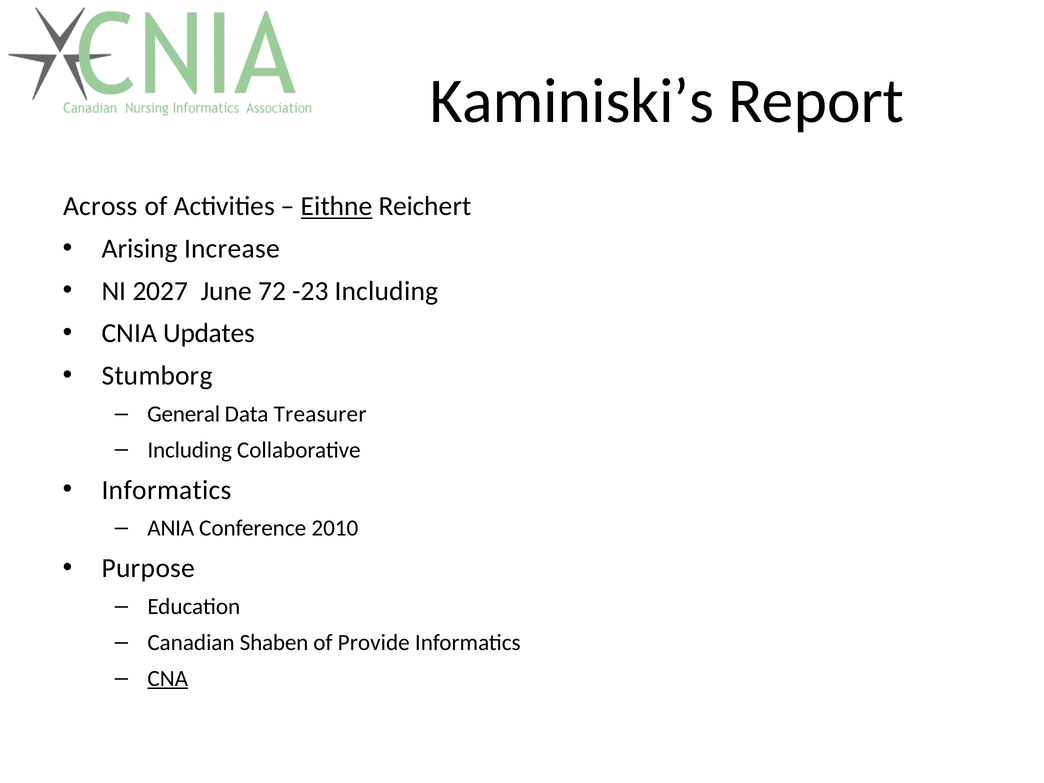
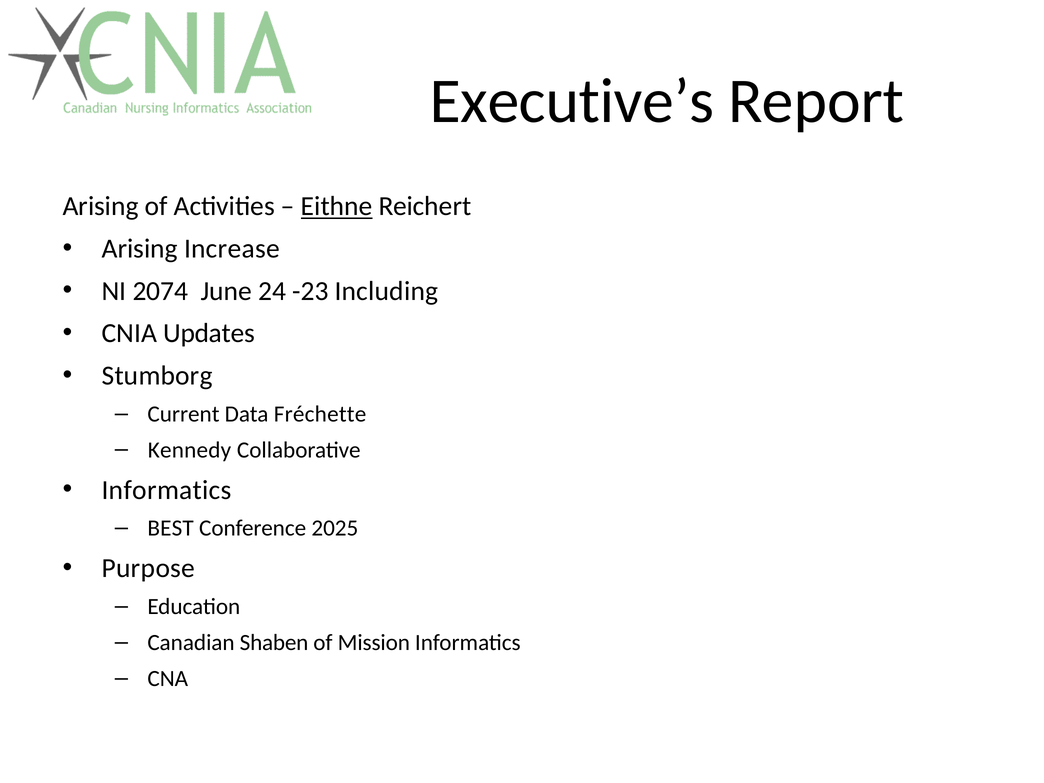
Kaminiski’s: Kaminiski’s -> Executive’s (572, 101)
Across: Across -> Arising (101, 206)
2027: 2027 -> 2074 (160, 291)
72: 72 -> 24 (272, 291)
General: General -> Current (184, 414)
Treasurer: Treasurer -> Fréchette (320, 414)
Including: Including -> Kennedy (189, 450)
ANIA: ANIA -> BEST (171, 528)
2010: 2010 -> 2025 (335, 528)
Provide: Provide -> Mission (374, 643)
CNA underline: present -> none (168, 678)
